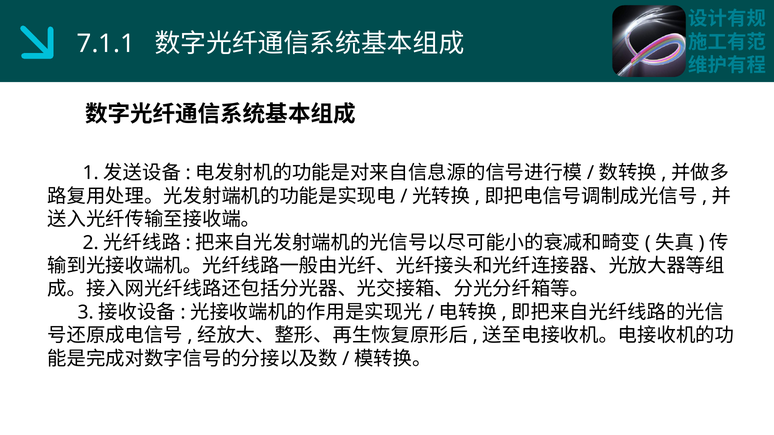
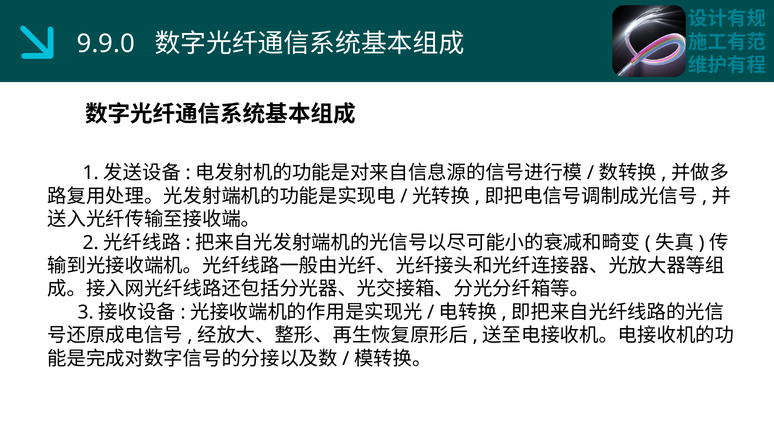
7.1.1: 7.1.1 -> 9.9.0 (106, 44)
